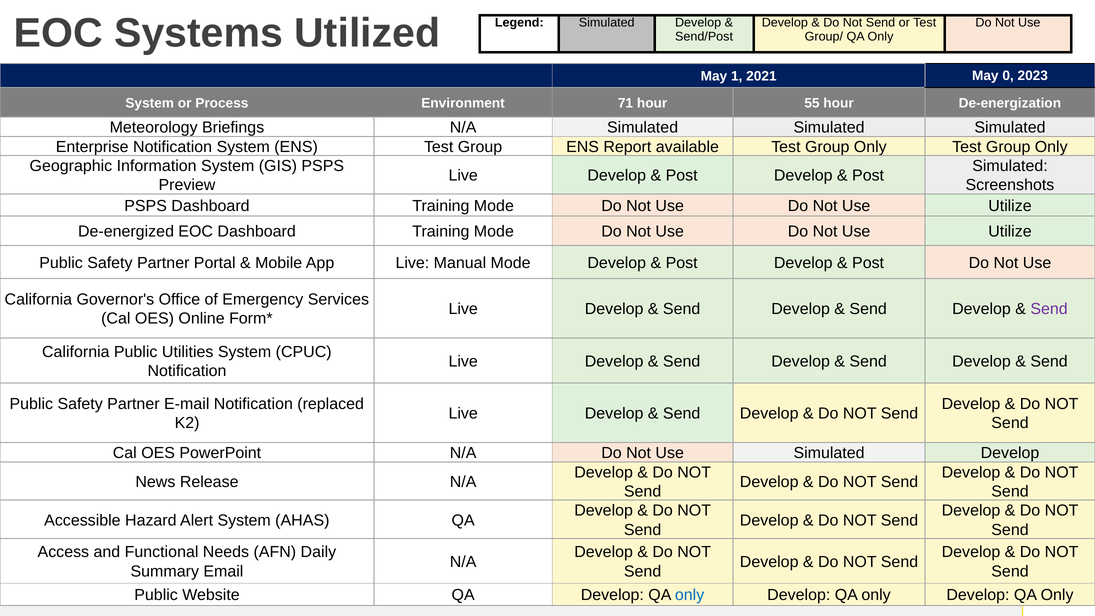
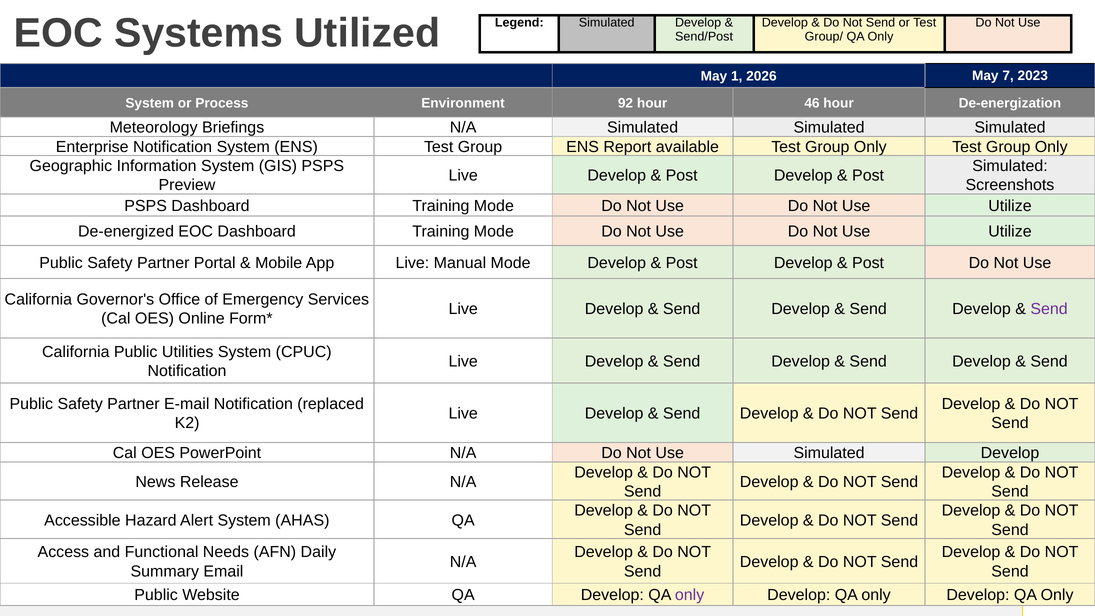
2021: 2021 -> 2026 (761, 76)
0: 0 -> 7 (1008, 76)
71: 71 -> 92 (626, 103)
hour 55: 55 -> 46 (812, 103)
only colour: blue -> purple (690, 595)
